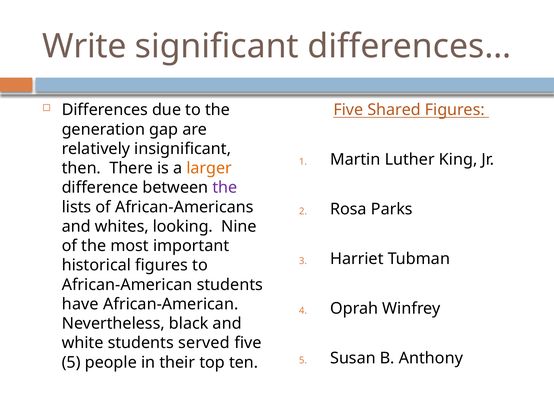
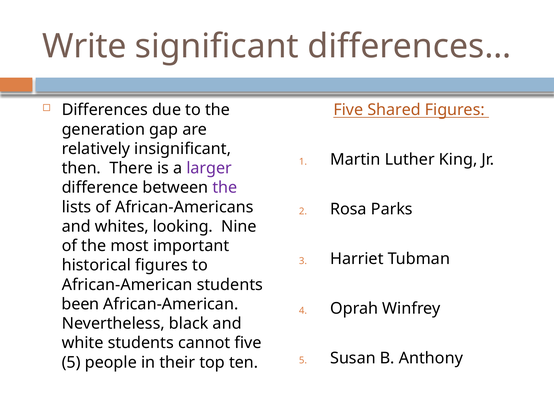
larger colour: orange -> purple (209, 168)
have: have -> been (80, 304)
served: served -> cannot (204, 343)
